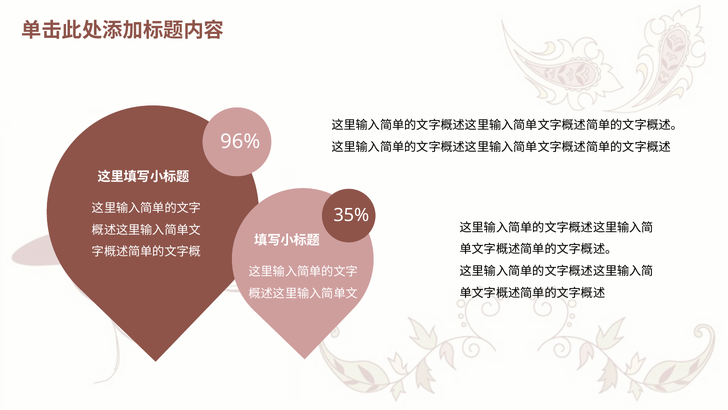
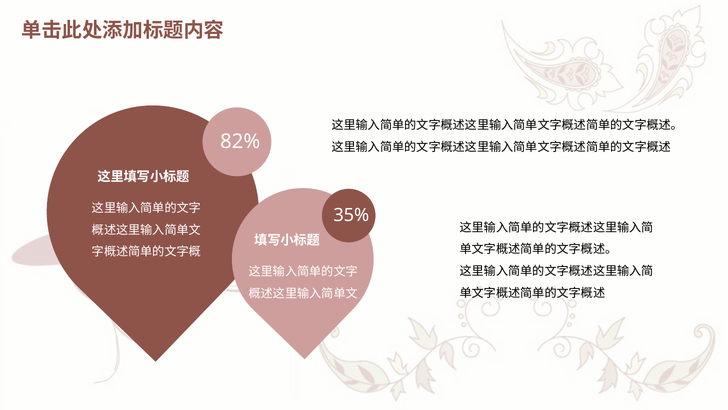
96%: 96% -> 82% (240, 142)
